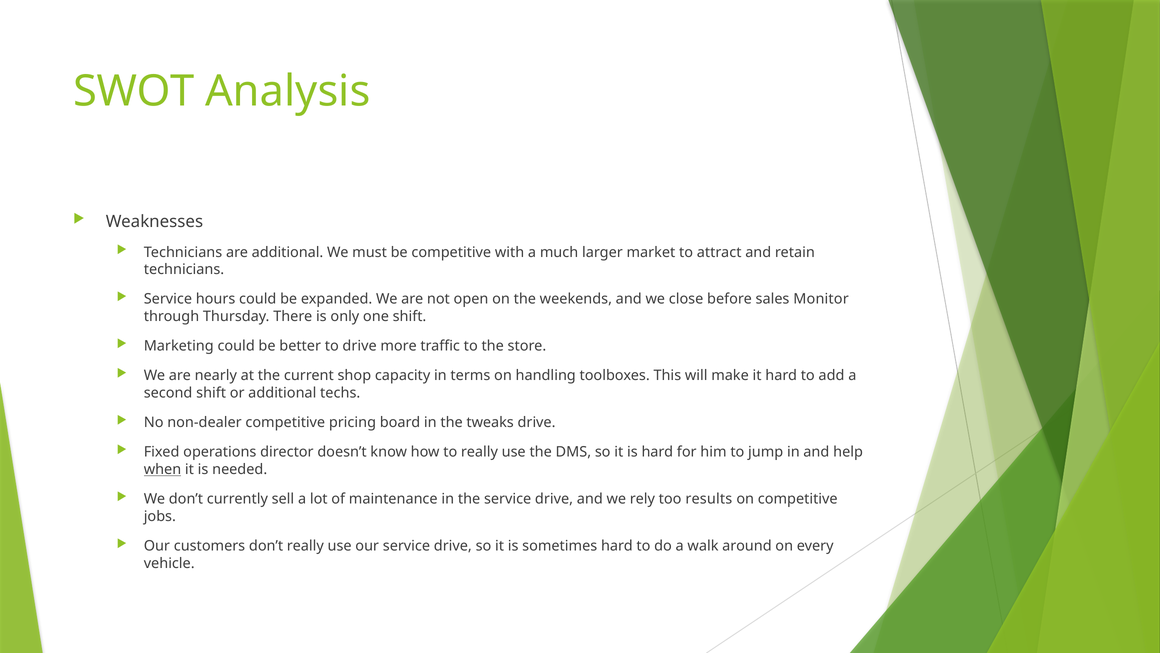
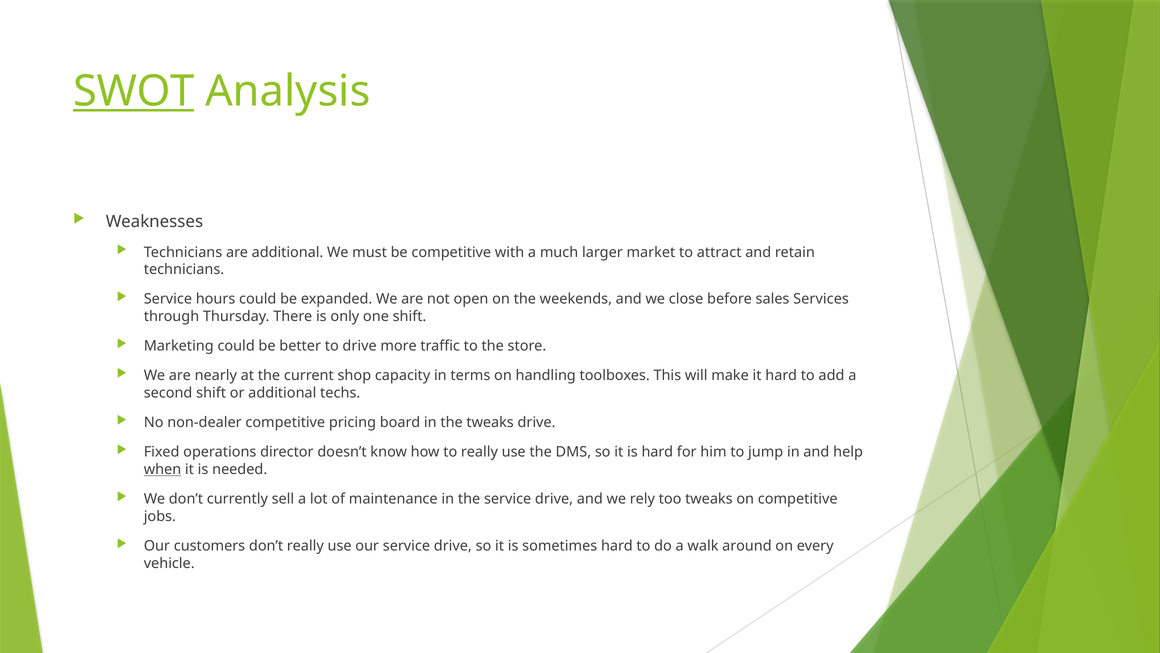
SWOT underline: none -> present (134, 91)
Monitor: Monitor -> Services (821, 299)
too results: results -> tweaks (709, 499)
